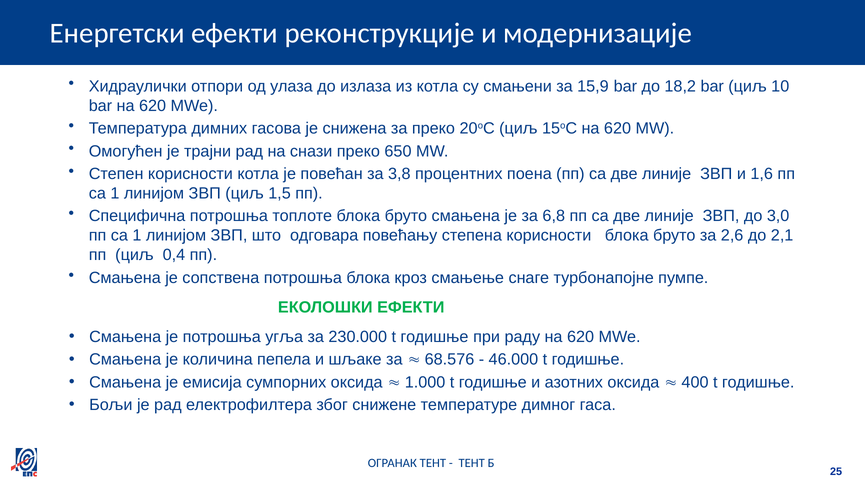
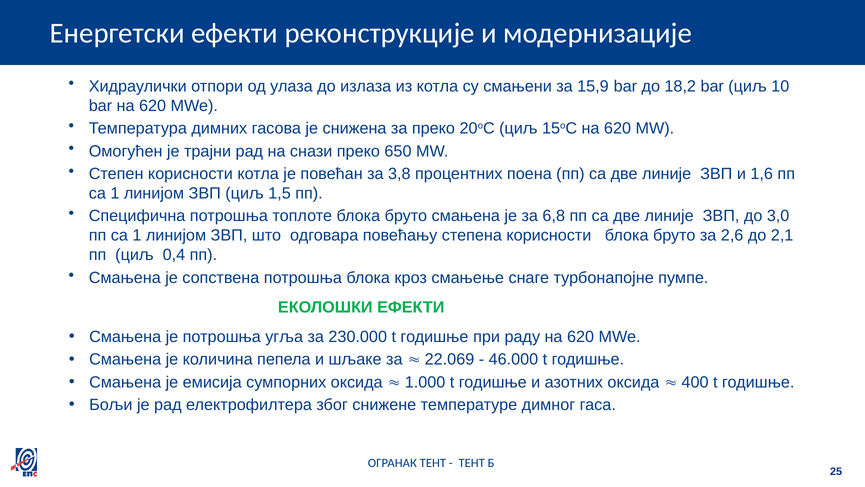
68.576: 68.576 -> 22.069 (449, 359)
